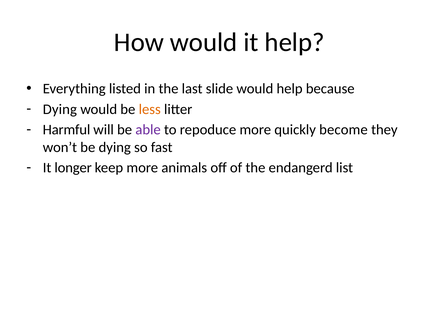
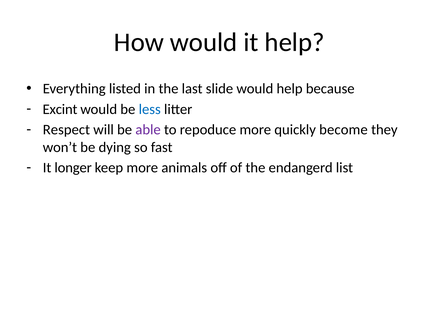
Dying: Dying -> Excint (60, 109)
less colour: orange -> blue (150, 109)
Harmful: Harmful -> Respect (66, 130)
